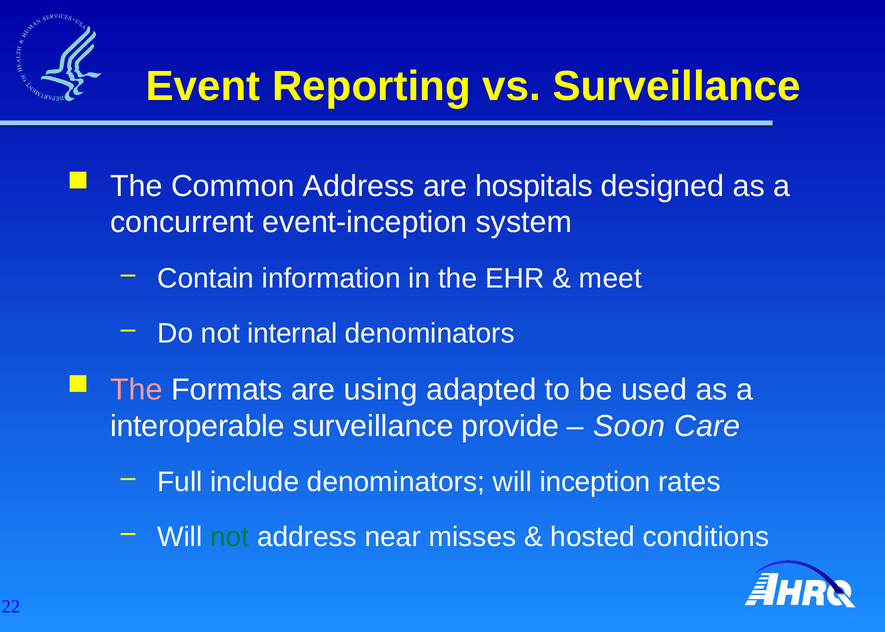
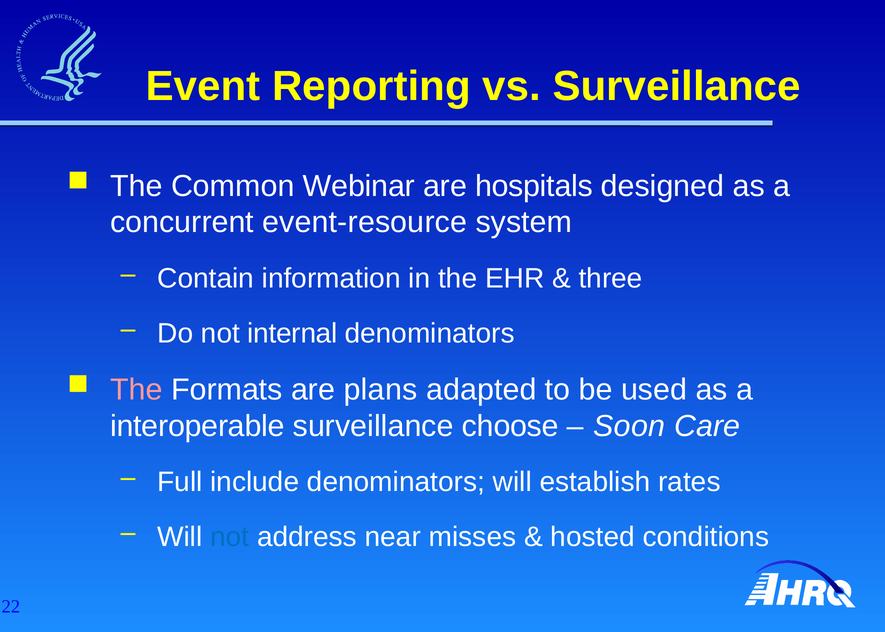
Common Address: Address -> Webinar (359, 186)
event-inception: event-inception -> event-resource (365, 223)
meet: meet -> three (611, 279)
using: using -> plans (381, 390)
provide: provide -> choose (510, 426)
inception: inception -> establish (595, 482)
not colour: green -> blue (230, 537)
